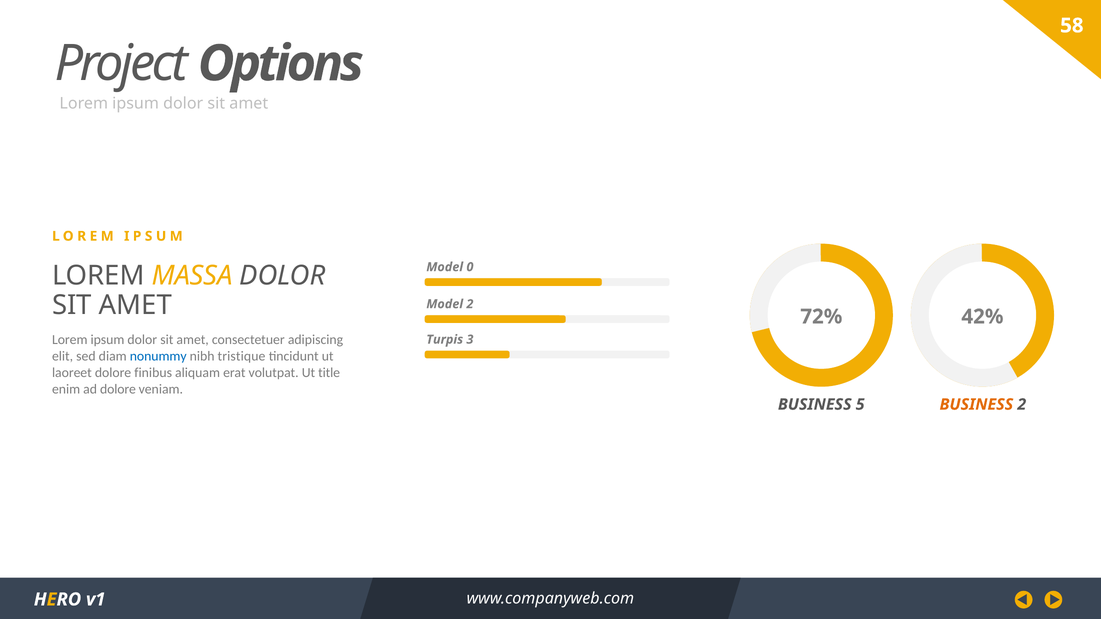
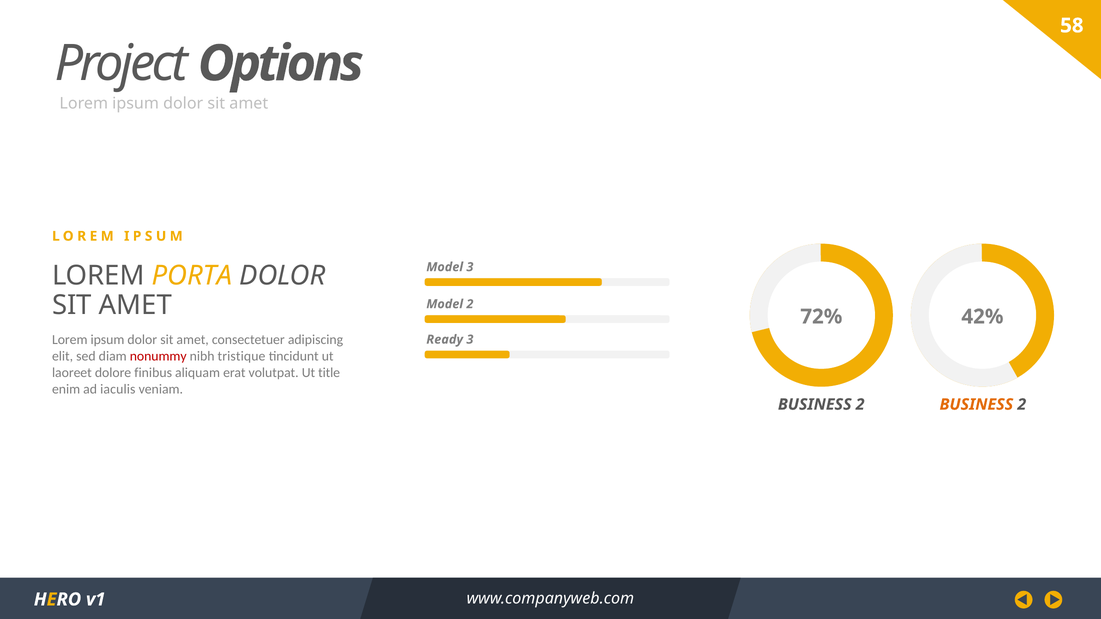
Model 0: 0 -> 3 (470, 267)
MASSA: MASSA -> PORTA (192, 276)
Turpis: Turpis -> Ready (445, 340)
nonummy colour: blue -> red (158, 356)
ad dolore: dolore -> iaculis (118, 389)
5: 5 -> 2 (860, 405)
